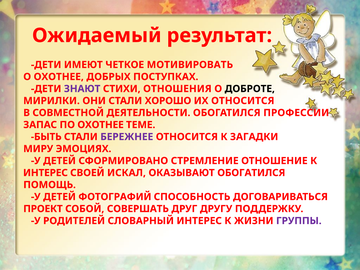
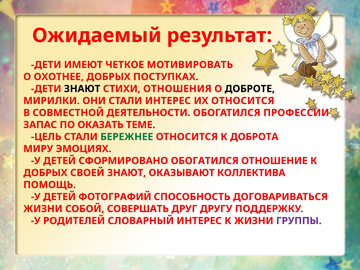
ЗНАЮТ colour: purple -> black (82, 89)
СТАЛИ ХОРОШО: ХОРОШО -> ИНТЕРЕС (168, 101)
ПО ОХОТНЕЕ: ОХОТНЕЕ -> ОКАЗАТЬ (101, 125)
БЫТЬ: БЫТЬ -> ЦЕЛЬ (46, 137)
БЕРЕЖНЕЕ colour: purple -> green (127, 137)
ЗАГАДКИ: ЗАГАДКИ -> ДОБРОТА (254, 137)
СФОРМИРОВАНО СТРЕМЛЕНИЕ: СТРЕМЛЕНИЕ -> ОБОГАТИЛСЯ (205, 161)
ИНТЕРЕС: ИНТЕРЕС -> ДОБРЫХ (45, 173)
СВОЕЙ ИСКАЛ: ИСКАЛ -> ЗНАЮТ (127, 173)
ОКАЗЫВАЮТ ОБОГАТИЛСЯ: ОБОГАТИЛСЯ -> КОЛЛЕКТИВА (251, 173)
ПРОЕКТ: ПРОЕКТ -> ЖИЗНИ (43, 209)
